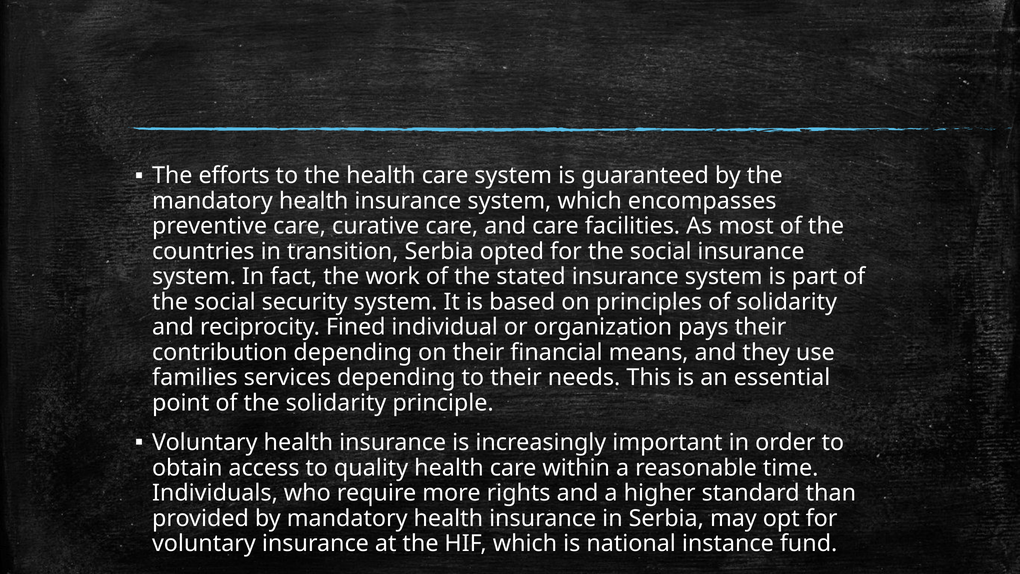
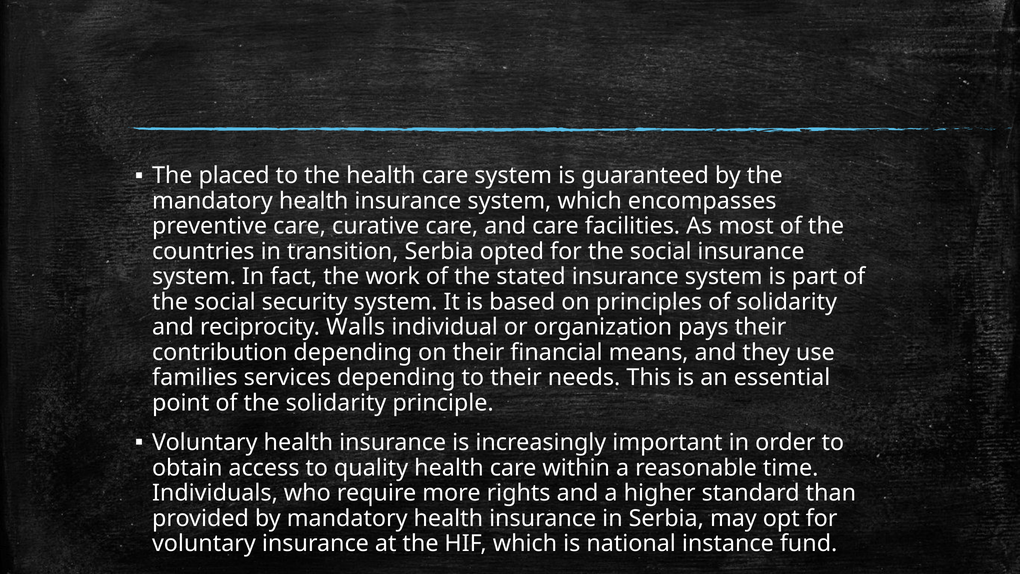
efforts: efforts -> placed (234, 176)
Fined: Fined -> Walls (356, 327)
